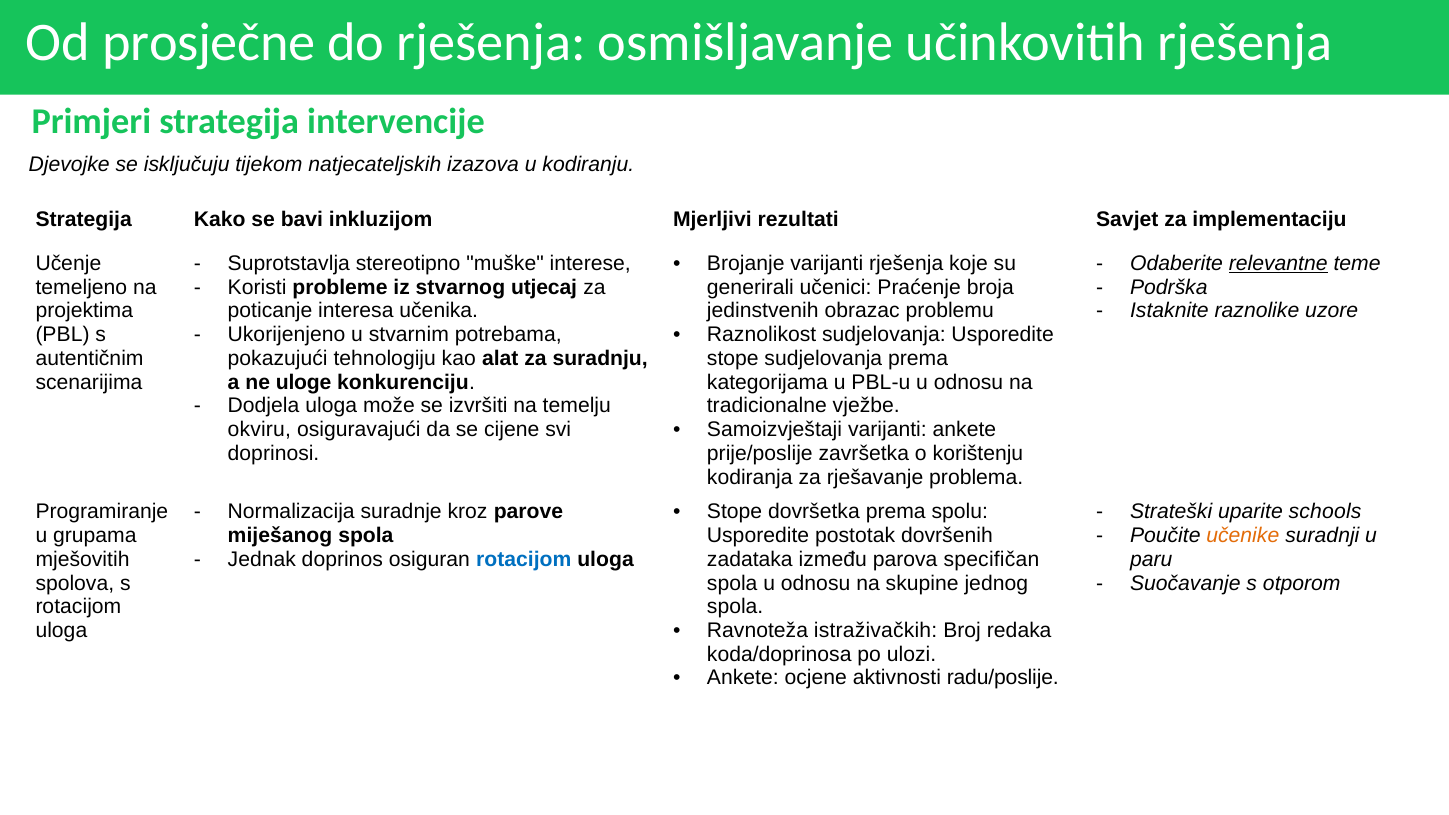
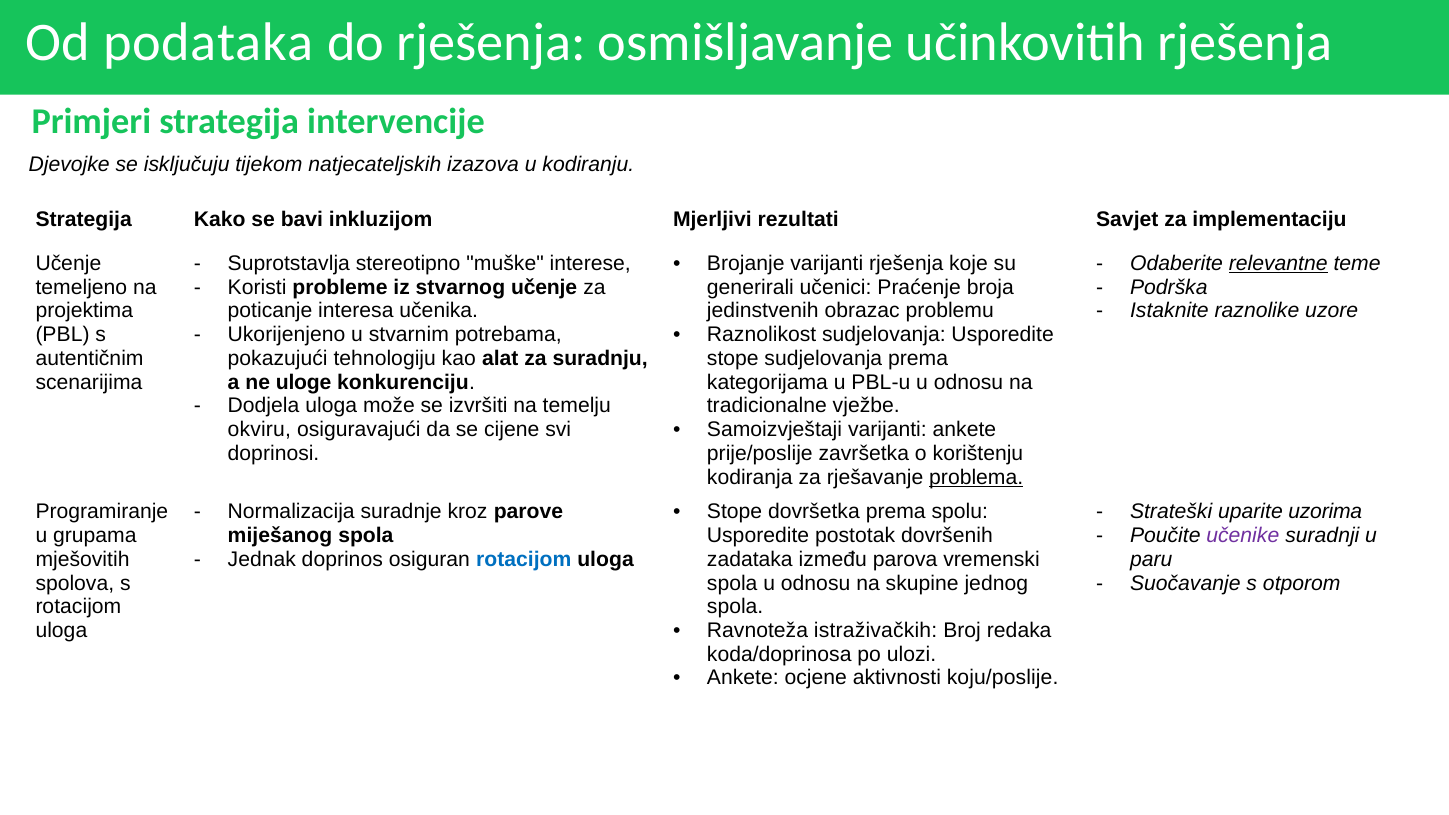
prosječne: prosječne -> podataka (208, 42)
stvarnog utjecaj: utjecaj -> učenje (544, 287)
problema underline: none -> present (976, 477)
schools: schools -> uzorima (1325, 512)
učenike colour: orange -> purple (1243, 536)
specifičan: specifičan -> vremenski (992, 559)
radu/poslije: radu/poslije -> koju/poslije (1003, 678)
